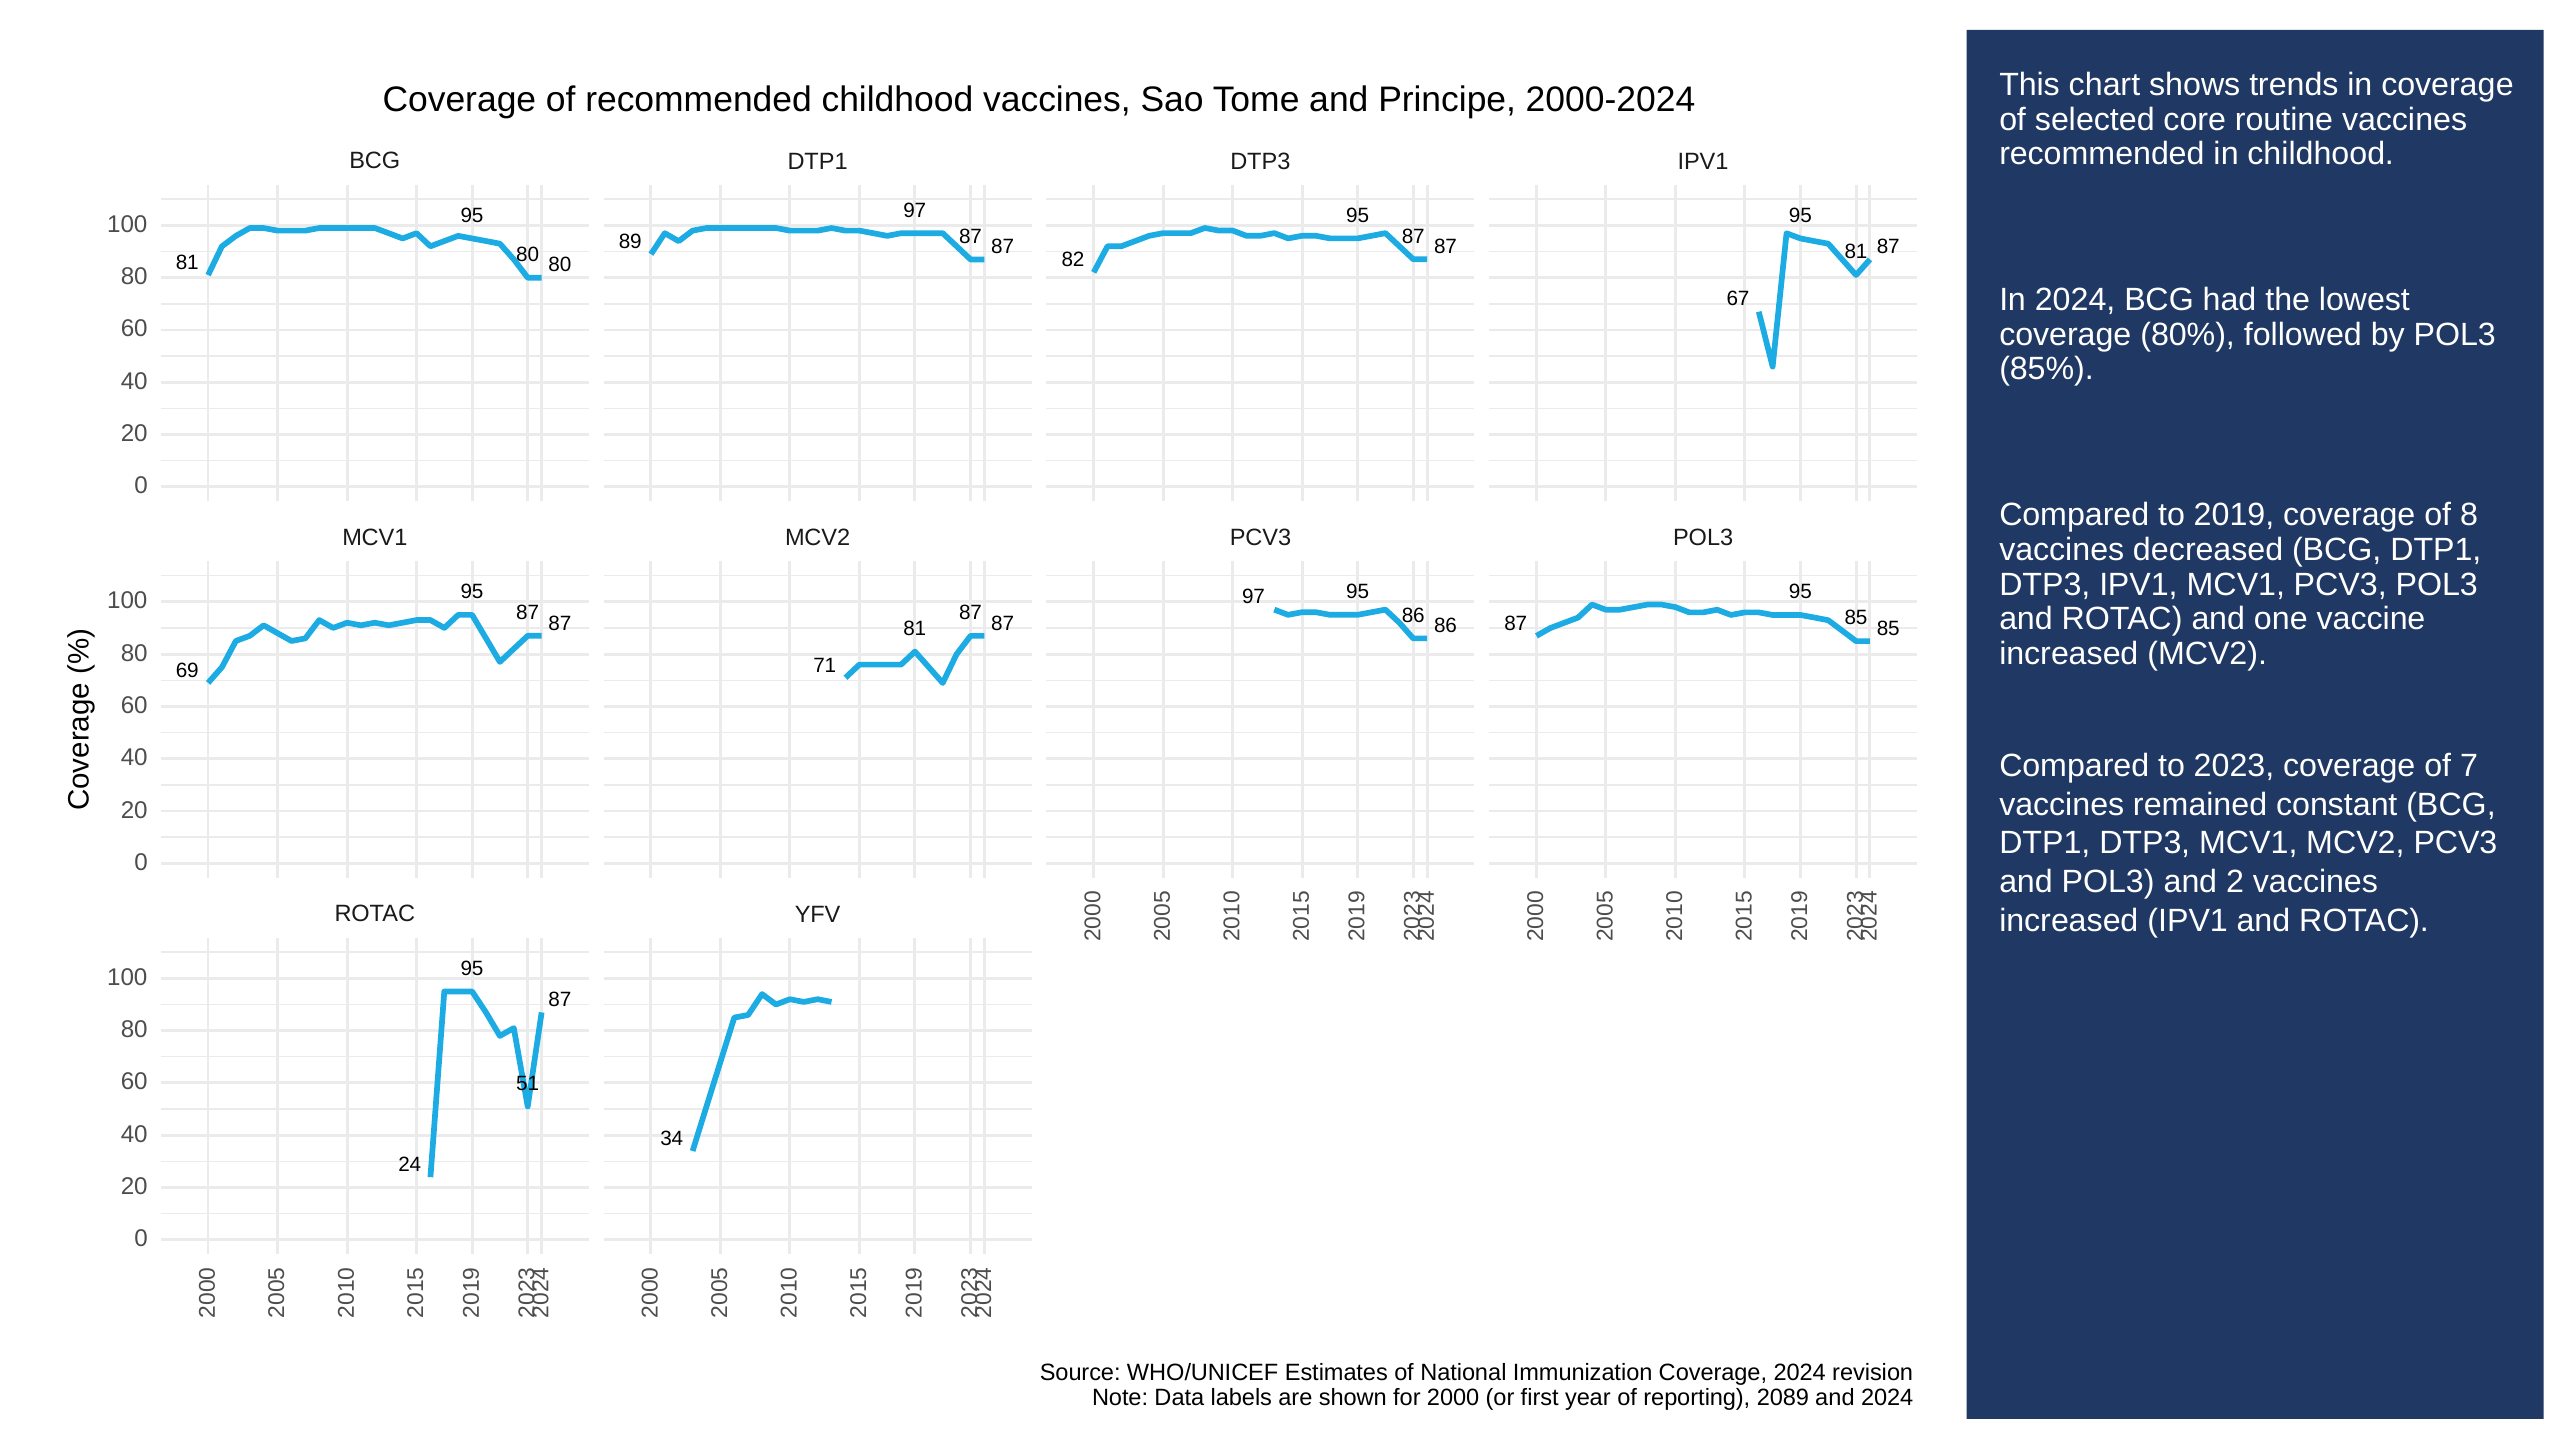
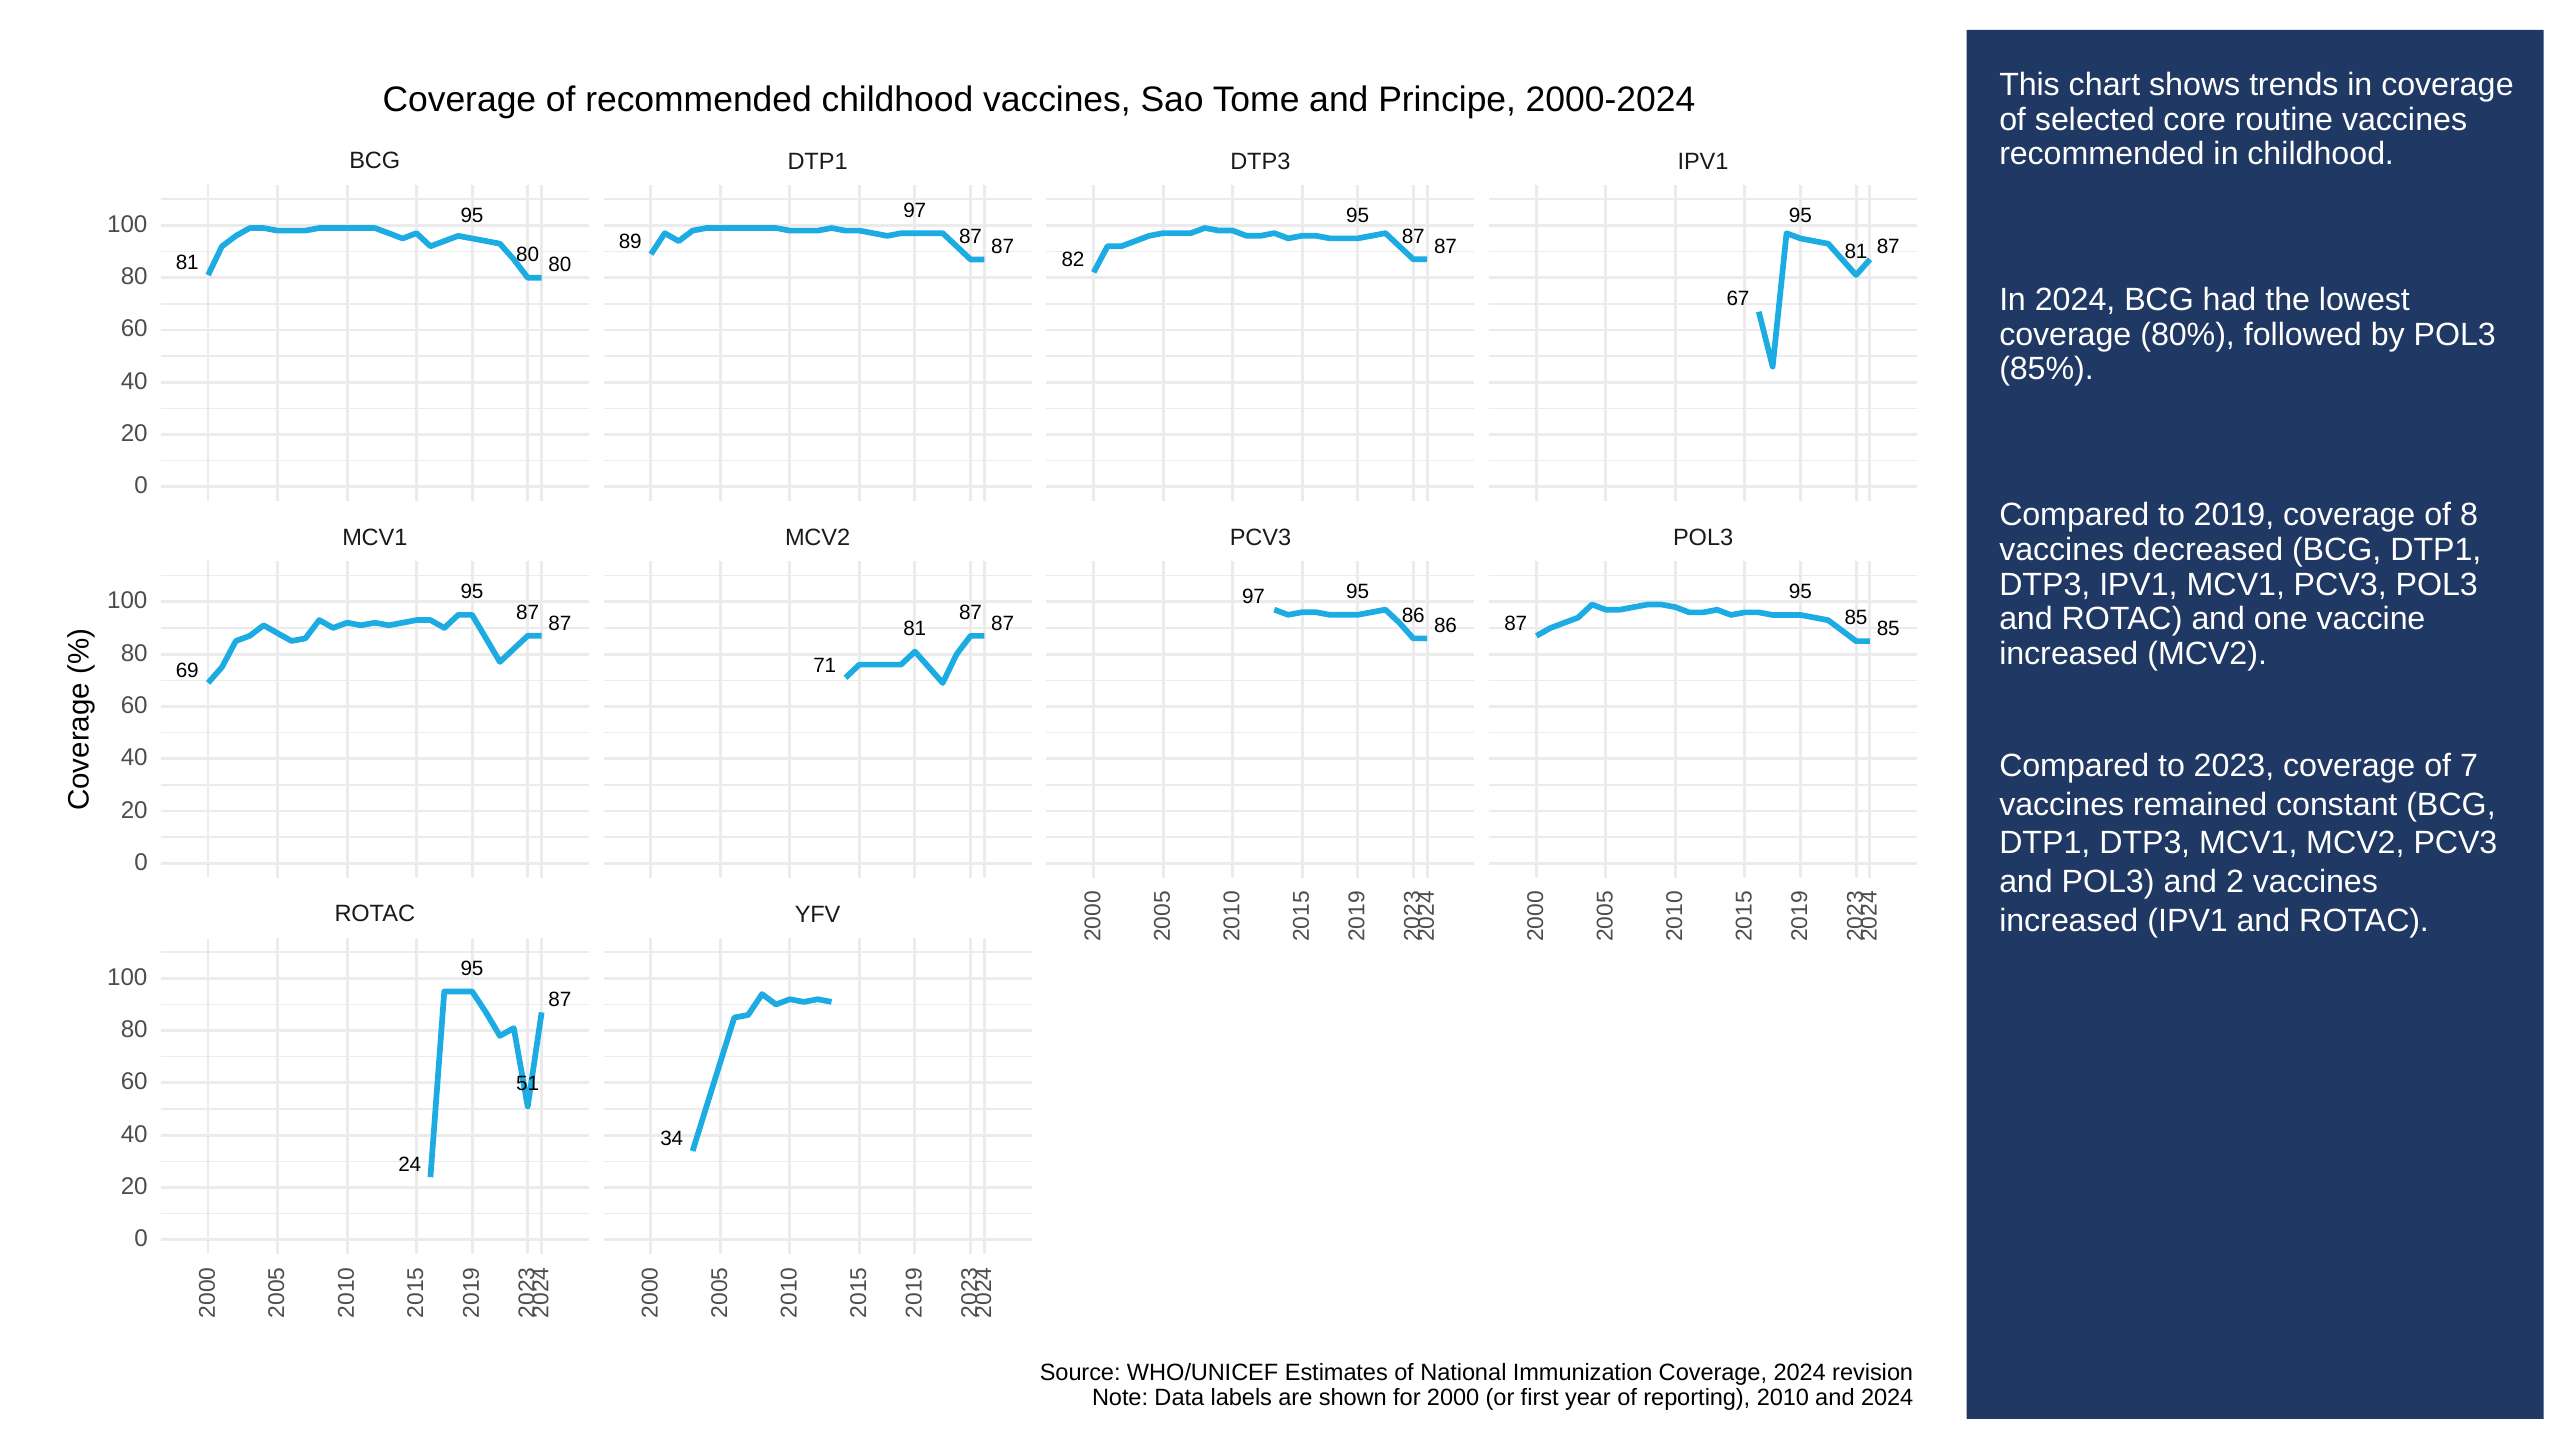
2089: 2089 -> 2010 (1783, 1398)
